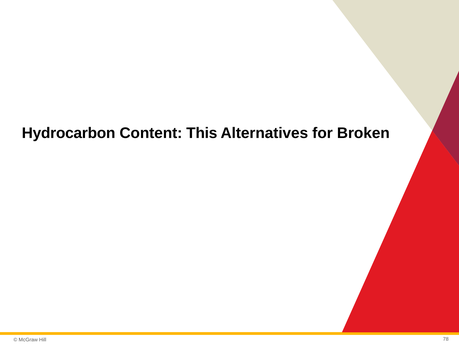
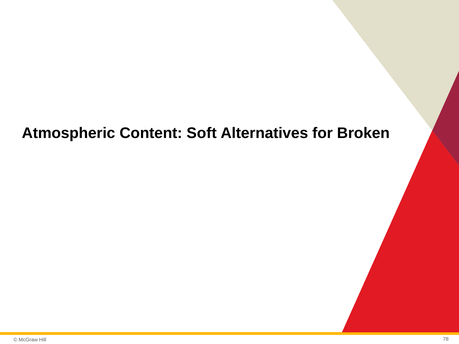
Hydrocarbon: Hydrocarbon -> Atmospheric (69, 133)
This: This -> Soft (202, 133)
